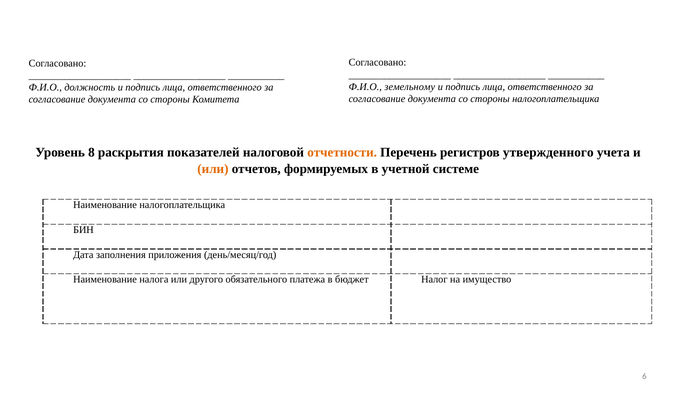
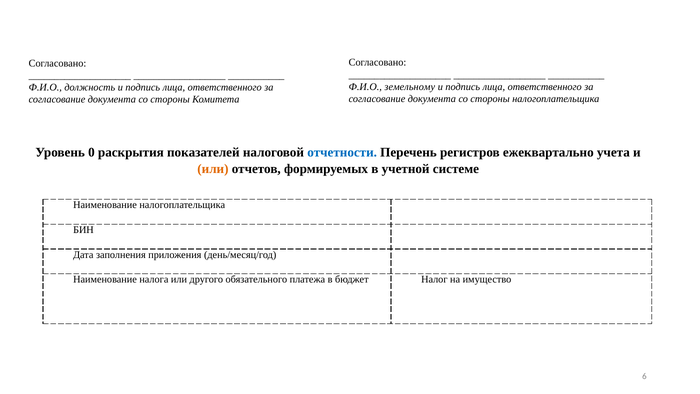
8: 8 -> 0 (91, 152)
отчетности colour: orange -> blue (342, 152)
утвержденного: утвержденного -> ежеквартально (548, 152)
